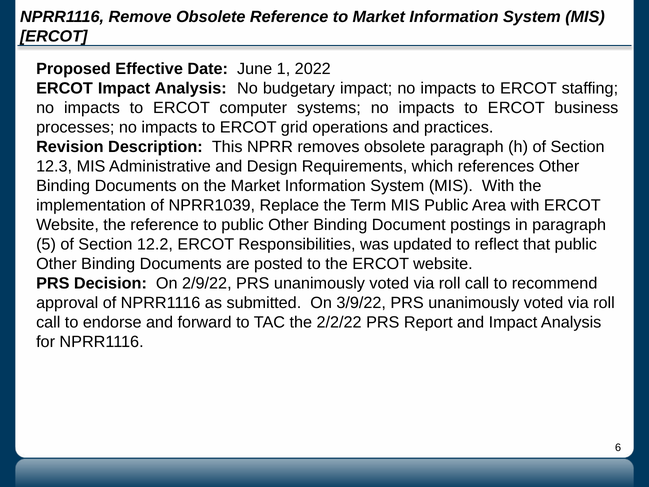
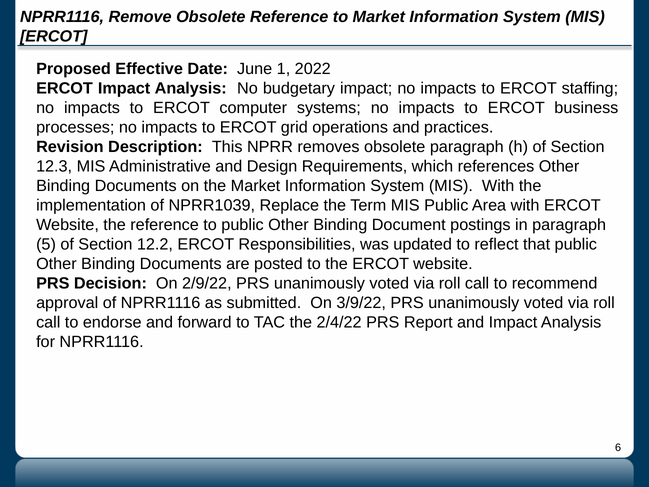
2/2/22: 2/2/22 -> 2/4/22 (339, 322)
